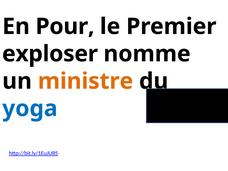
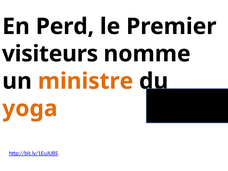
Pour: Pour -> Perd (65, 26)
exploser: exploser -> visiteurs (50, 54)
yoga colour: blue -> orange (30, 109)
